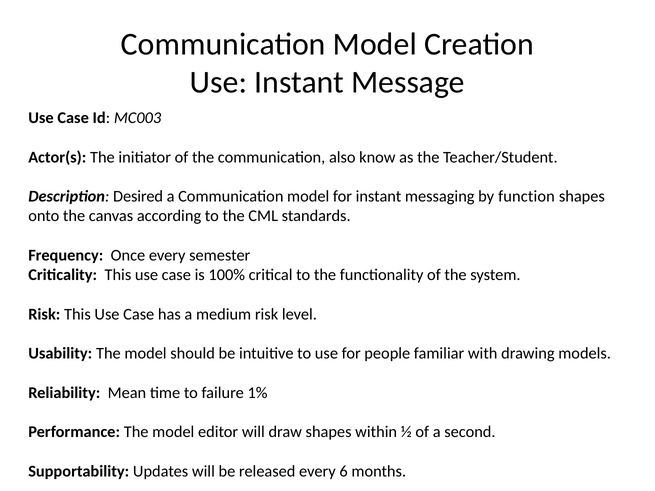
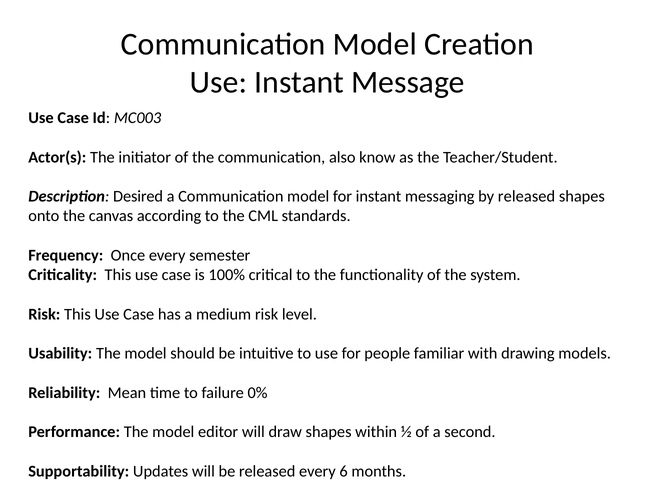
by function: function -> released (527, 196)
1%: 1% -> 0% (257, 393)
